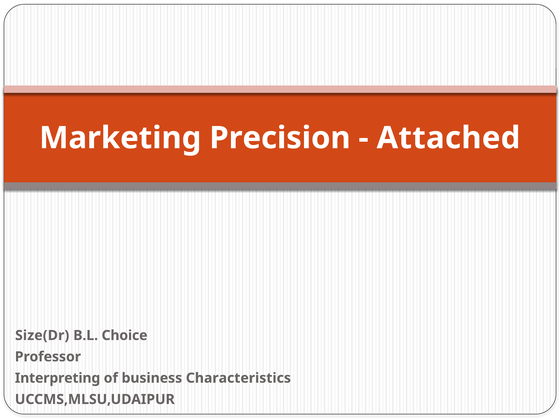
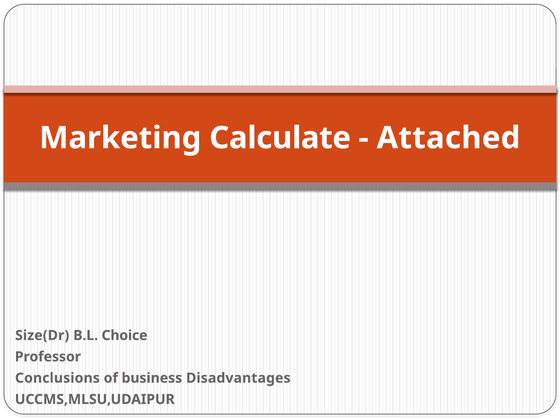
Precision: Precision -> Calculate (280, 138)
Interpreting: Interpreting -> Conclusions (57, 378)
Characteristics: Characteristics -> Disadvantages (238, 378)
